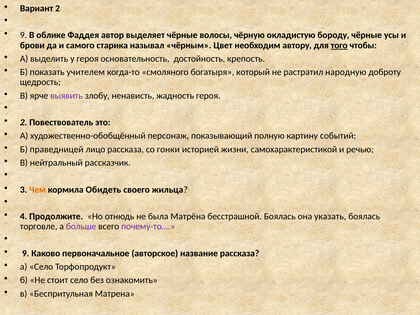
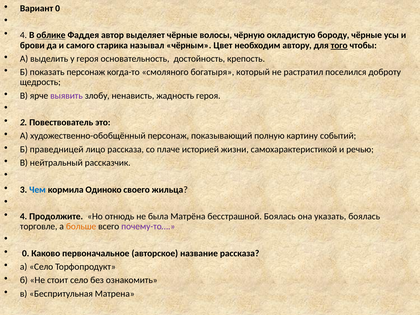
Вариант 2: 2 -> 0 (58, 8)
9: 9 -> 4 (23, 35)
облике underline: none -> present (51, 35)
показать учителем: учителем -> персонаж (86, 72)
народную: народную -> поселился (346, 72)
гонки: гонки -> плаче (168, 149)
Чем colour: orange -> blue (38, 190)
Обидеть: Обидеть -> Одиноко (104, 190)
больше colour: purple -> orange (81, 227)
9: 9 -> 0 (26, 253)
